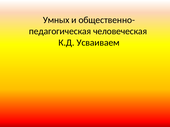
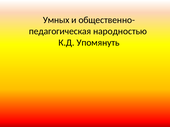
человеческая: человеческая -> народностью (120, 31)
Усваиваем: Усваиваем -> Упомянуть (98, 43)
